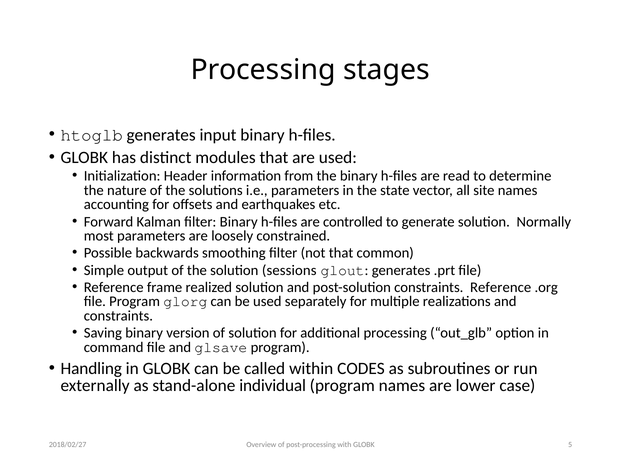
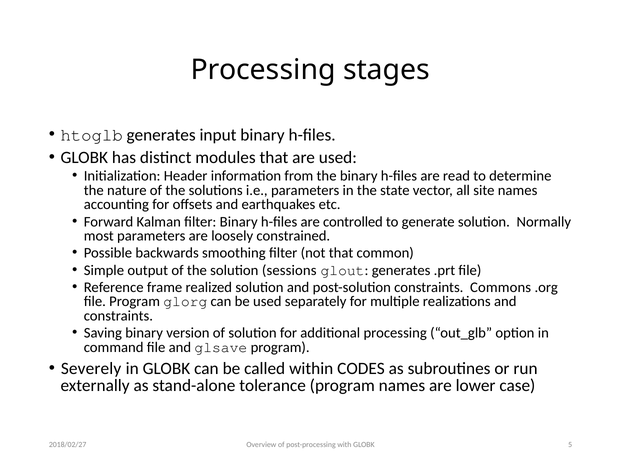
constraints Reference: Reference -> Commons (501, 287)
Handling: Handling -> Severely (91, 368)
individual: individual -> tolerance (273, 385)
